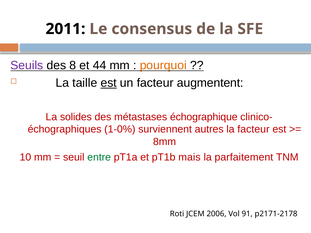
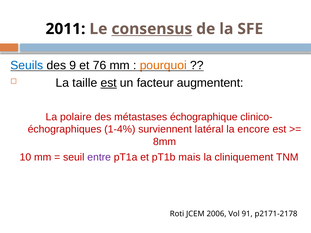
consensus underline: none -> present (152, 29)
Seuils colour: purple -> blue (27, 66)
8: 8 -> 9 (73, 66)
44: 44 -> 76 (100, 66)
solides: solides -> polaire (76, 117)
1-0%: 1-0% -> 1-4% (120, 129)
autres: autres -> latéral (209, 129)
la facteur: facteur -> encore (253, 129)
entre colour: green -> purple (99, 157)
parfaitement: parfaitement -> cliniquement (244, 157)
